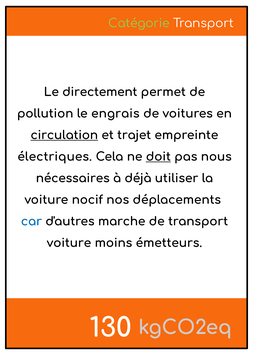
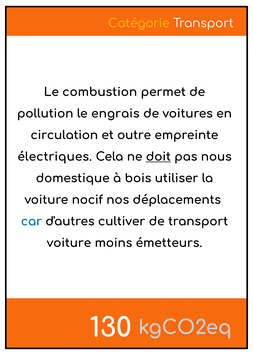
Catégorie colour: light green -> yellow (139, 23)
directement: directement -> combustion (100, 92)
circulation underline: present -> none (64, 135)
trajet: trajet -> outre (134, 135)
nécessaires: nécessaires -> domestique (73, 178)
déjà: déjà -> bois (138, 178)
marche: marche -> cultiver (122, 221)
